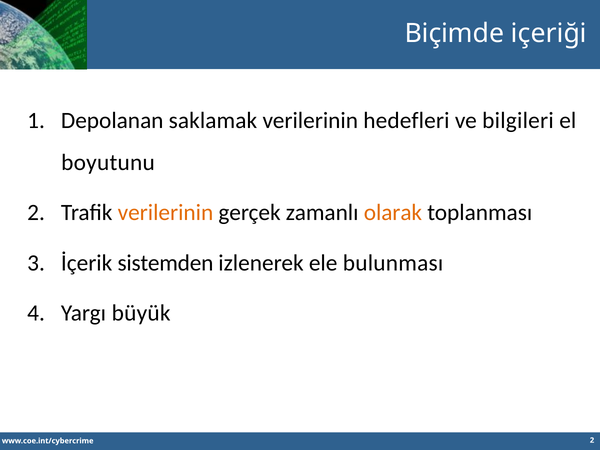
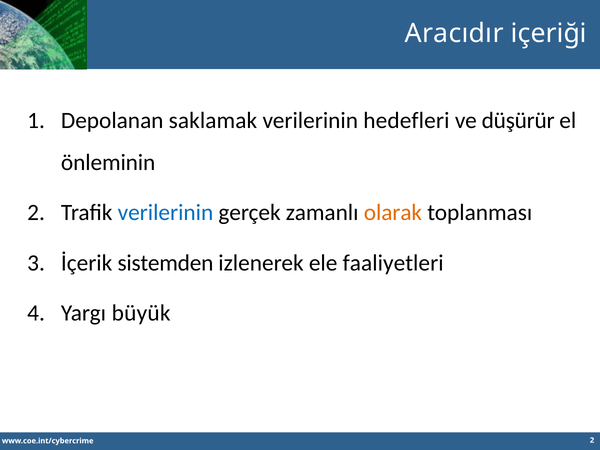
Biçimde: Biçimde -> Aracıdır (454, 33)
bilgileri: bilgileri -> düşürür (518, 121)
boyutunu: boyutunu -> önleminin (108, 162)
verilerinin colour: orange -> blue (165, 213)
bulunması: bulunması -> faaliyetleri (393, 263)
